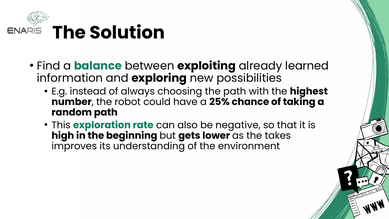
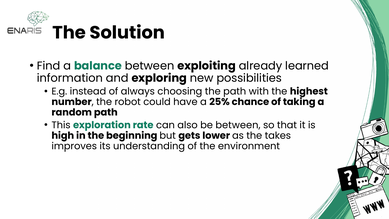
be negative: negative -> between (238, 125)
